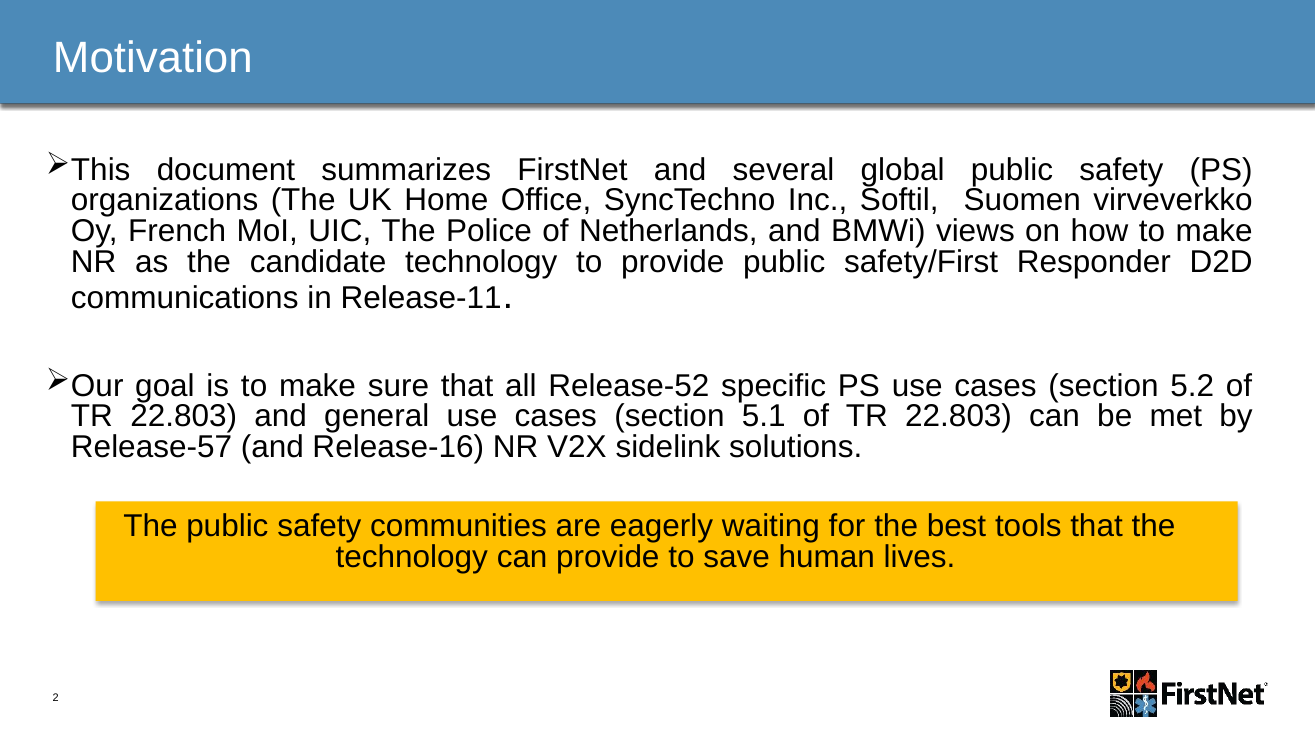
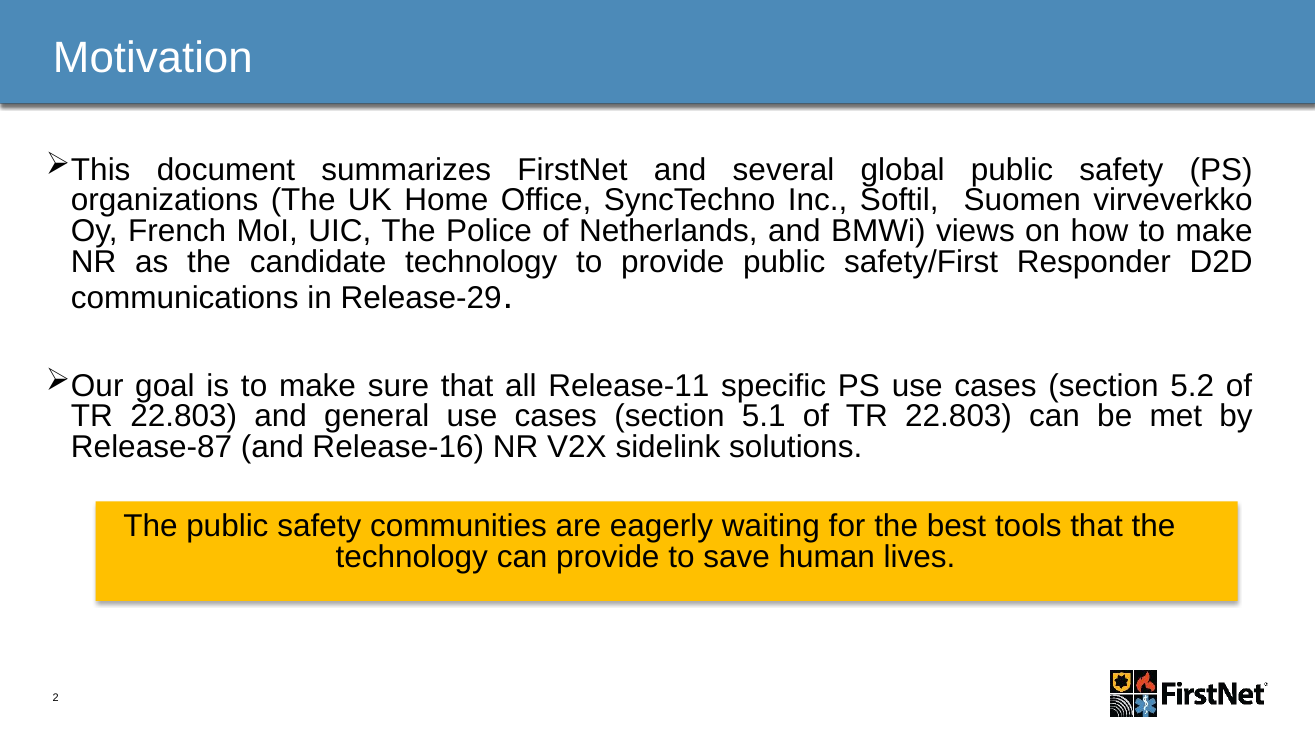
Release-11: Release-11 -> Release-29 (421, 298)
Release-52: Release-52 -> Release-11 (629, 386)
Release-57: Release-57 -> Release-87 (152, 447)
